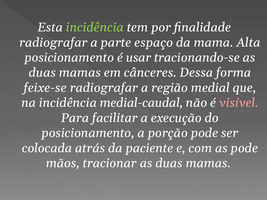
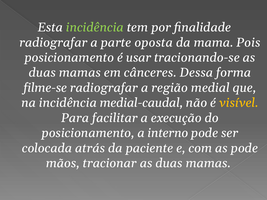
espaço: espaço -> oposta (154, 43)
Alta: Alta -> Pois (249, 43)
feixe-se: feixe-se -> filme-se (45, 88)
visível colour: pink -> yellow (239, 103)
porção: porção -> interno (168, 133)
